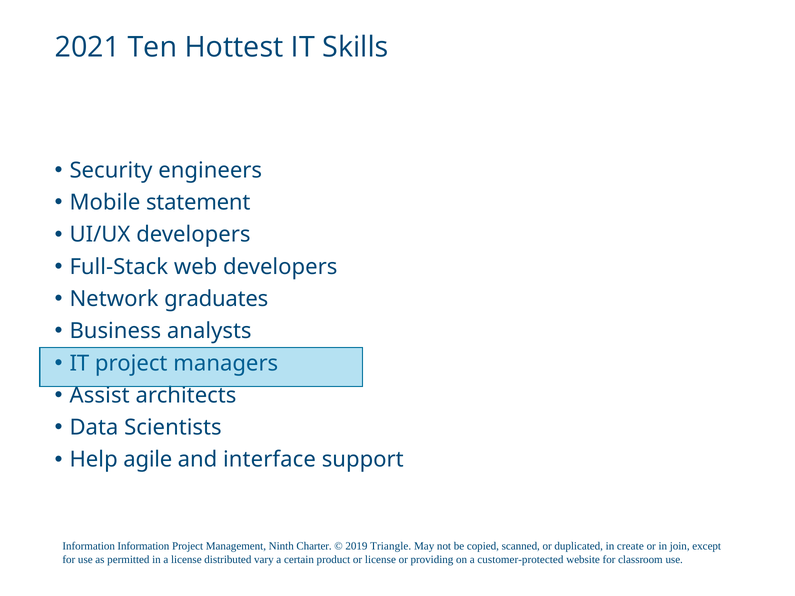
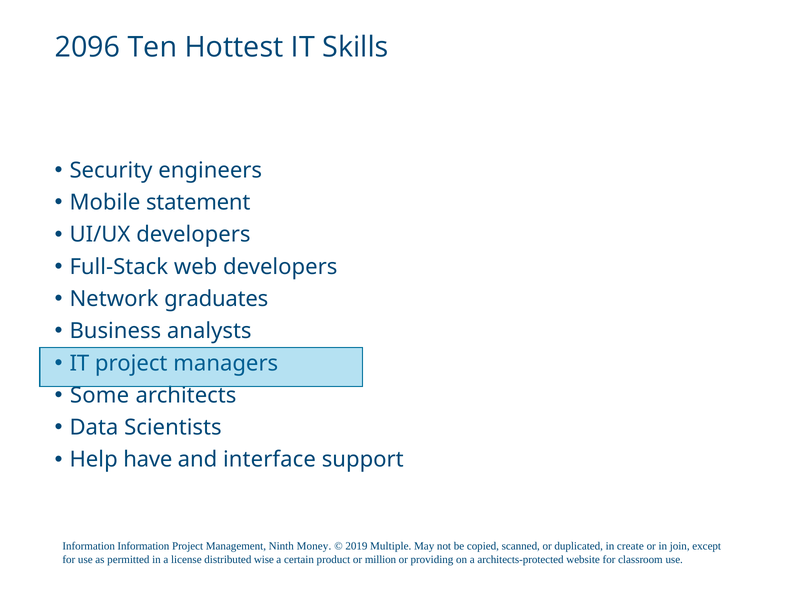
2021: 2021 -> 2096 (87, 47)
Assist: Assist -> Some (100, 396)
agile: agile -> have (148, 460)
Charter: Charter -> Money (314, 547)
Triangle: Triangle -> Multiple (391, 547)
vary: vary -> wise (264, 560)
or license: license -> million (381, 560)
customer-protected: customer-protected -> architects-protected (520, 560)
